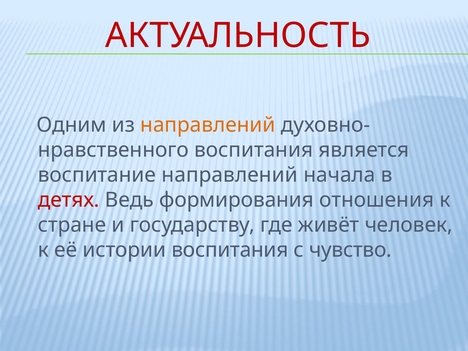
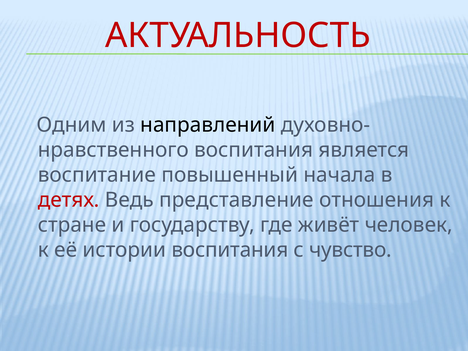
направлений colour: orange -> black (208, 125)
воспитание направлений: направлений -> повышенный (230, 175)
формирования: формирования -> представление (236, 200)
